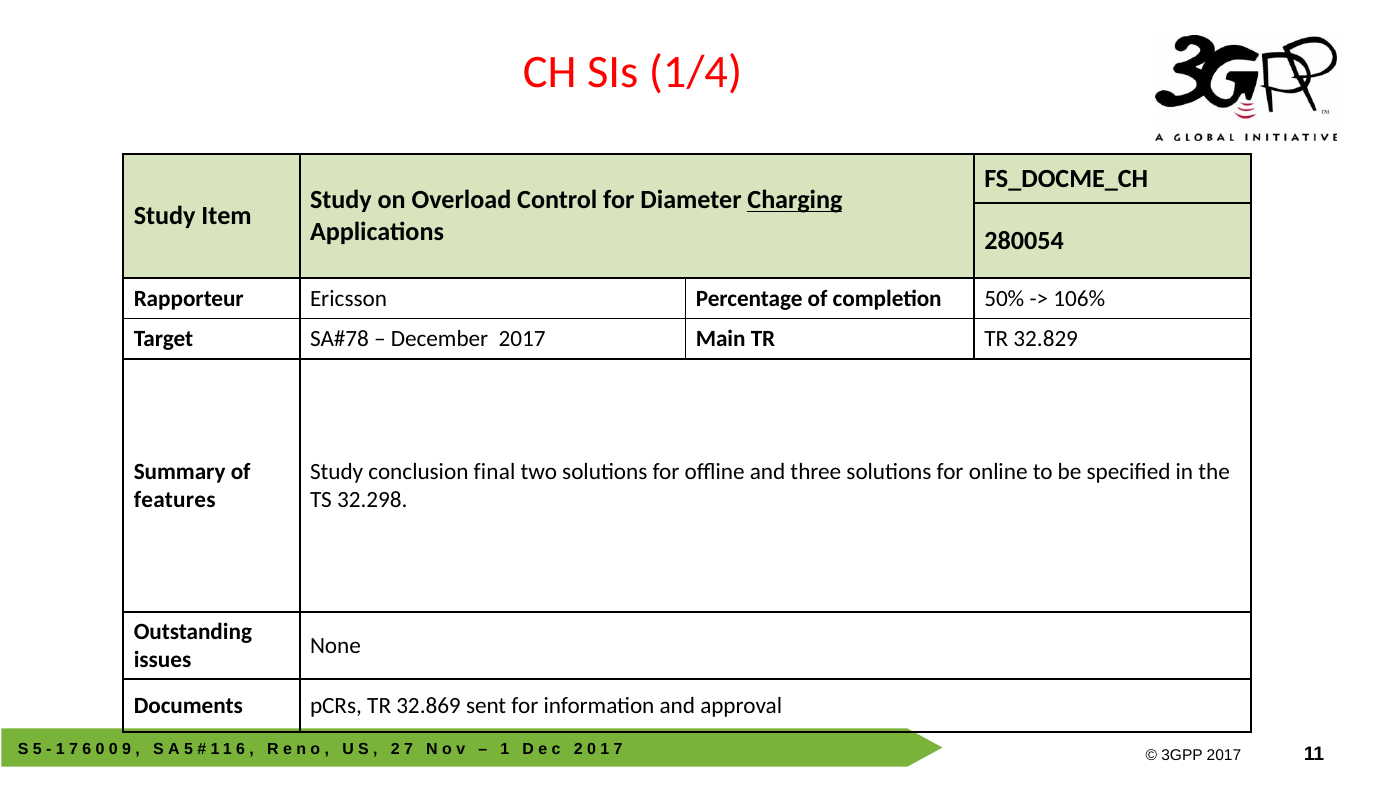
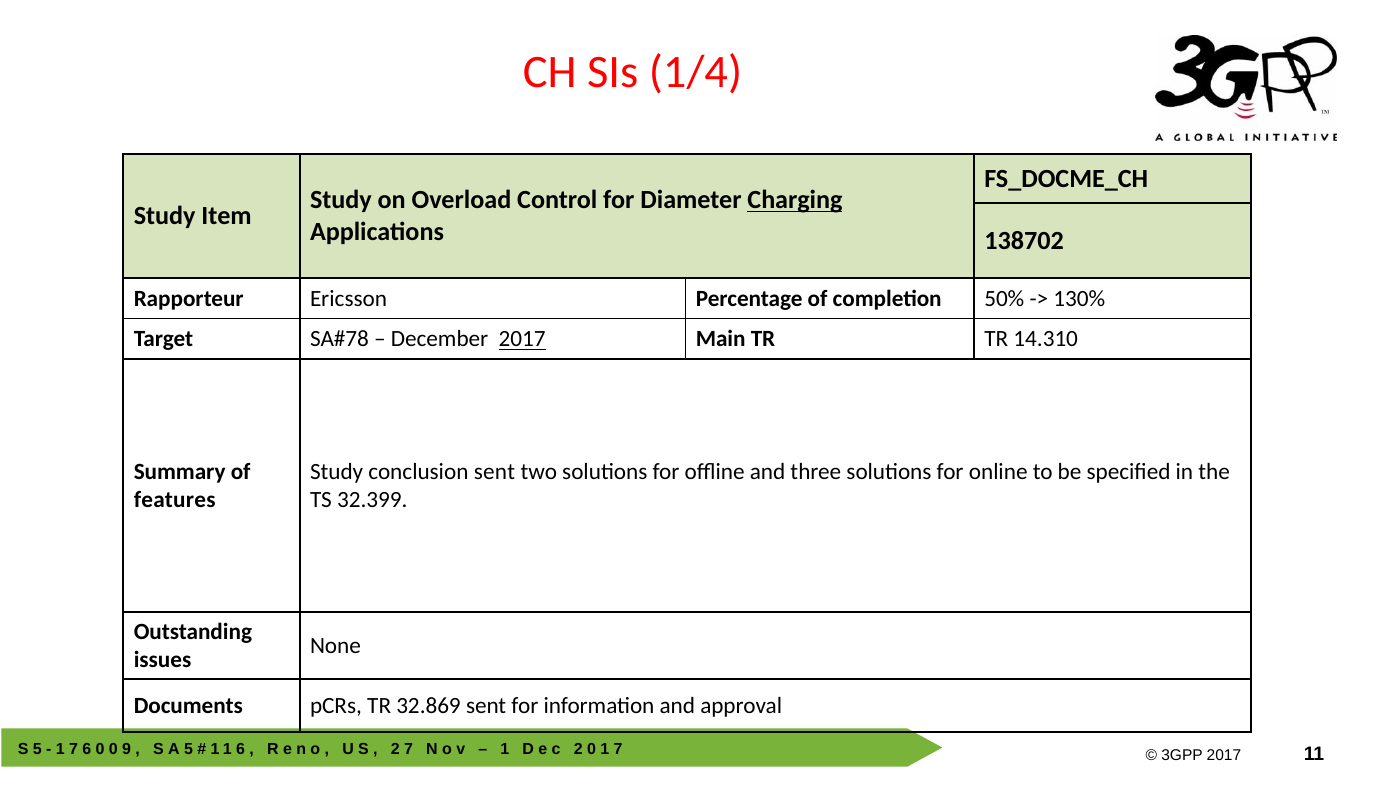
280054: 280054 -> 138702 (1024, 241)
106%: 106% -> 130% (1079, 298)
2017 underline: none -> present (522, 339)
32.829: 32.829 -> 14.310 (1046, 339)
conclusion final: final -> sent (495, 471)
32.298: 32.298 -> 32.399 (372, 500)
